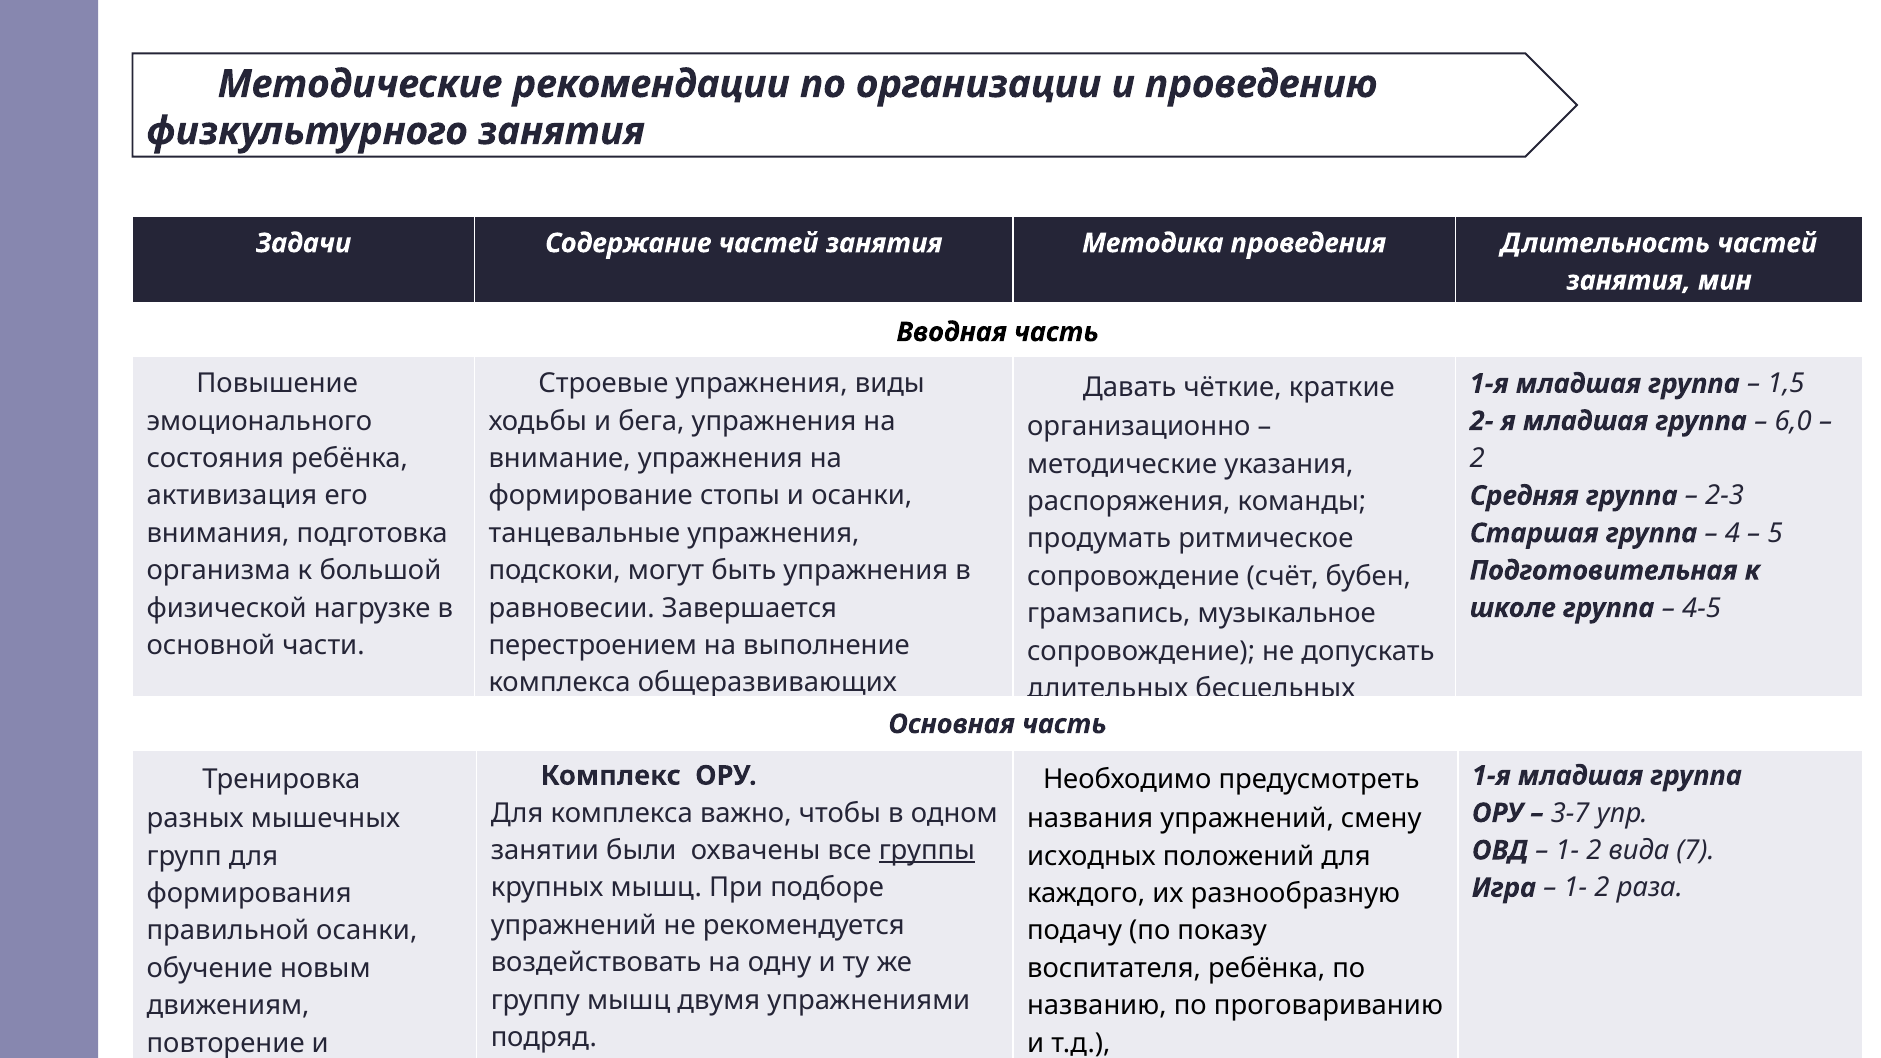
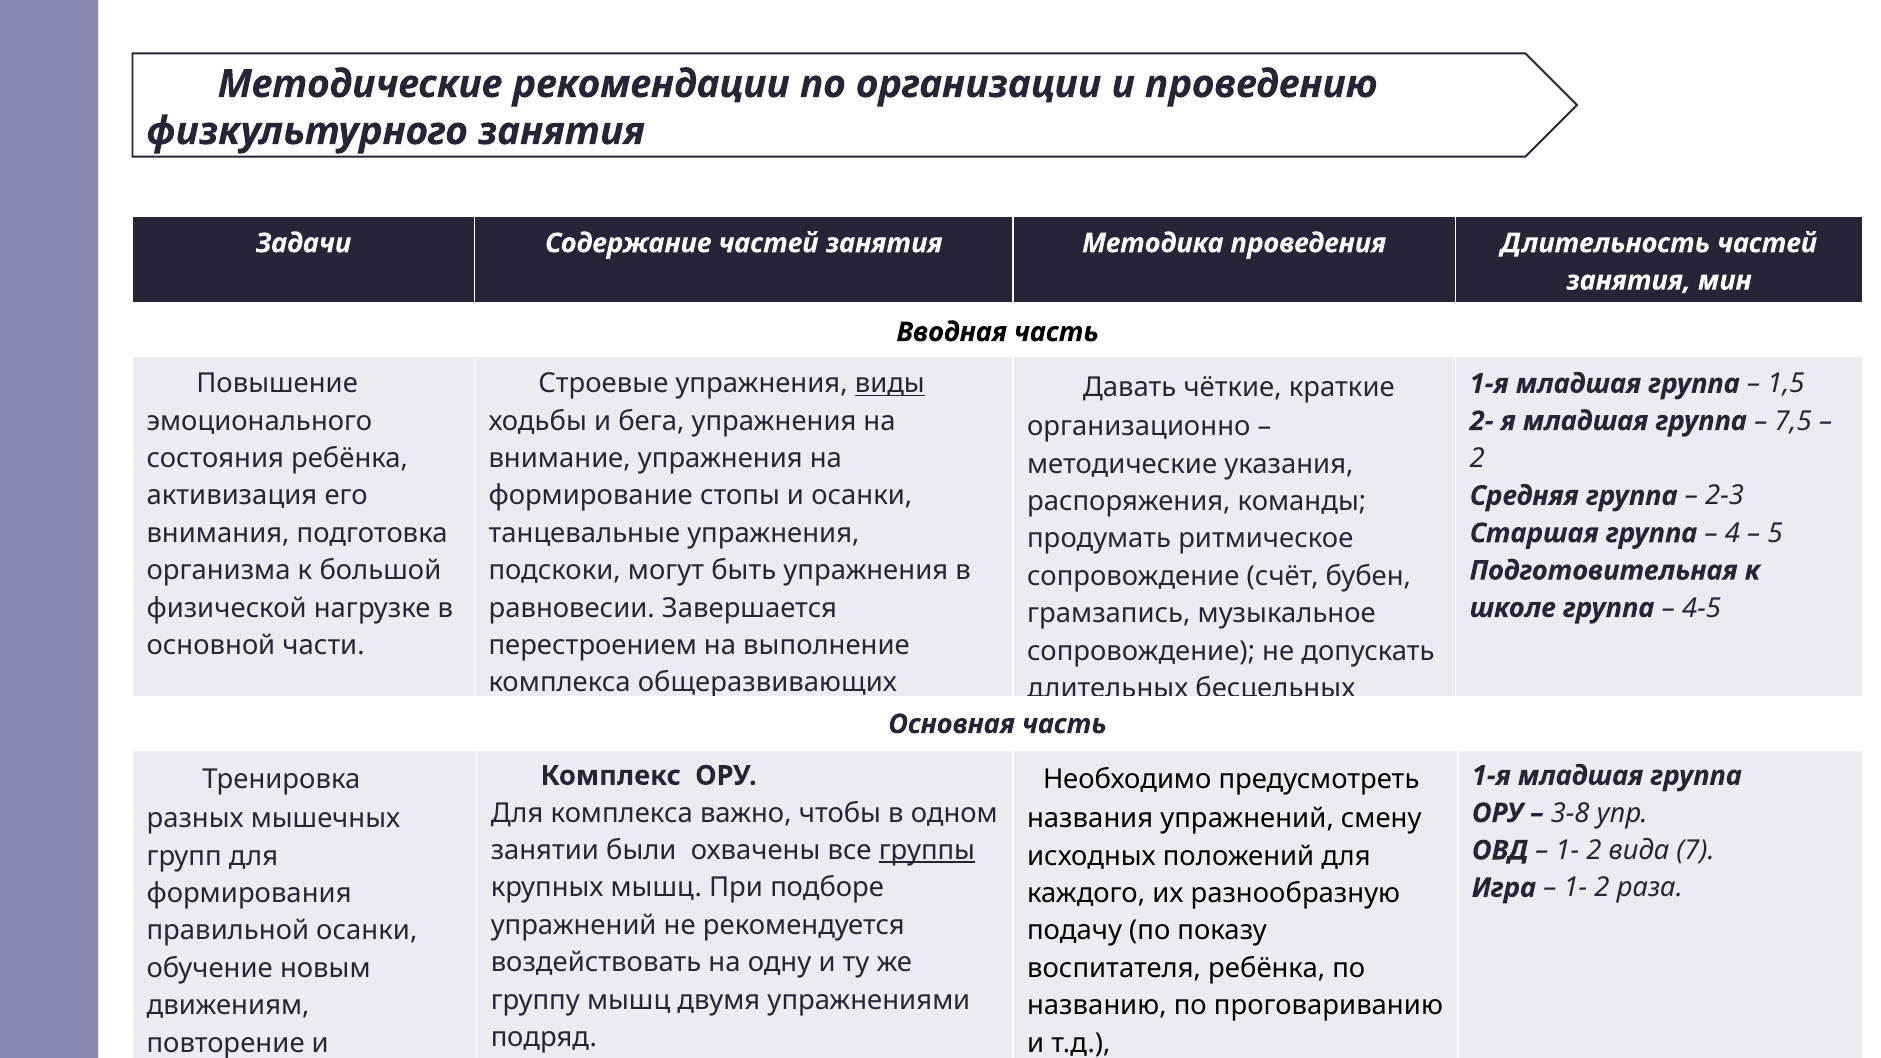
виды underline: none -> present (890, 384)
6,0: 6,0 -> 7,5 (1793, 421)
3-7: 3-7 -> 3-8 (1570, 813)
